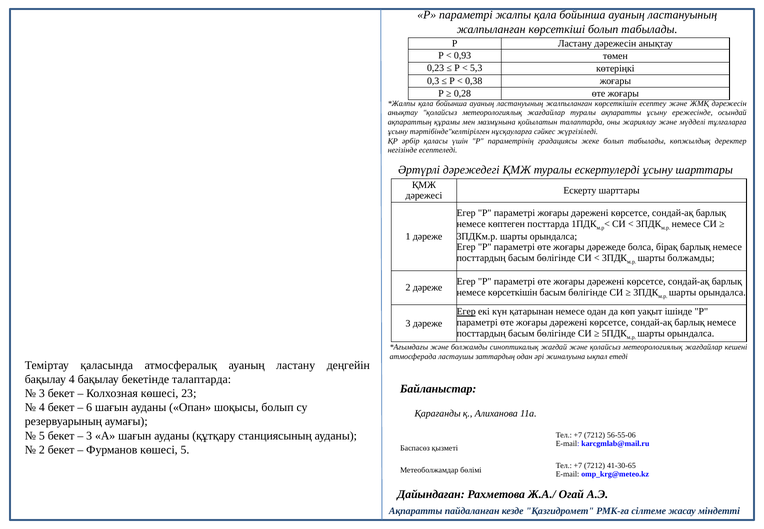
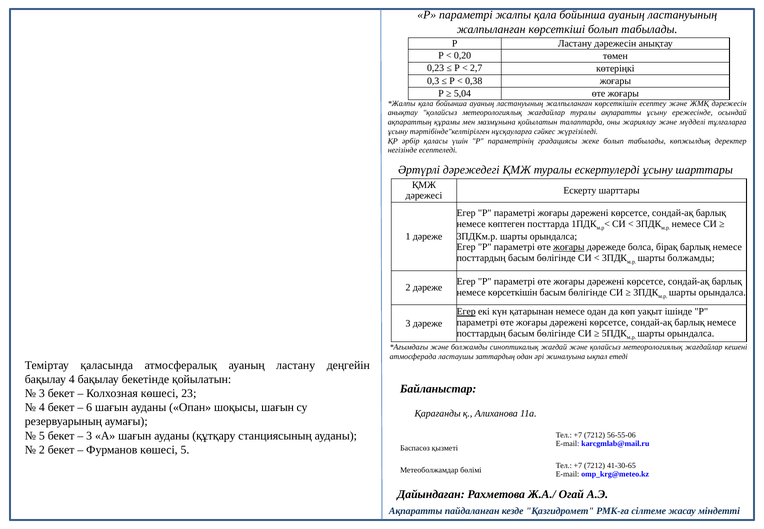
0,93: 0,93 -> 0,20 (463, 56)
5,3: 5,3 -> 2,7 (476, 68)
0,28: 0,28 -> 5,04 (462, 93)
жоғары underline: none -> present (569, 247)
бекетінде талаптарда: талаптарда -> қойылатын (202, 379)
шоқысы болып: болып -> шағын (278, 407)
